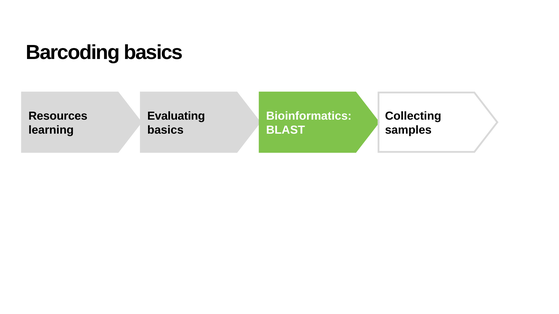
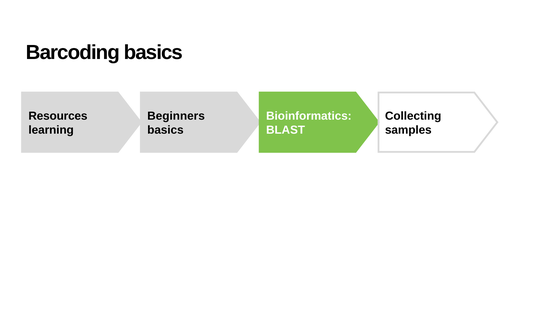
Evaluating: Evaluating -> Beginners (176, 116)
